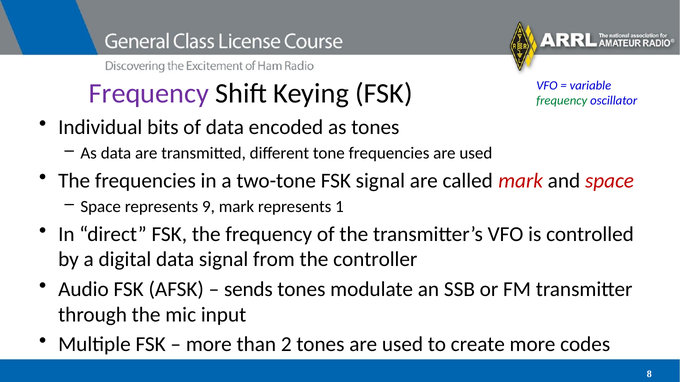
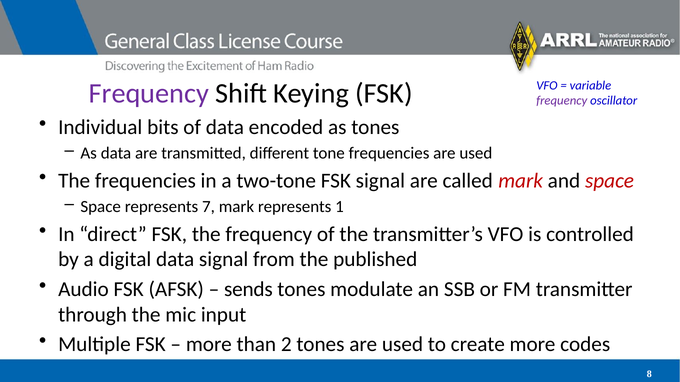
frequency colour: green -> purple (562, 101)
9: 9 -> 7 (208, 207)
controller: controller -> published (375, 260)
